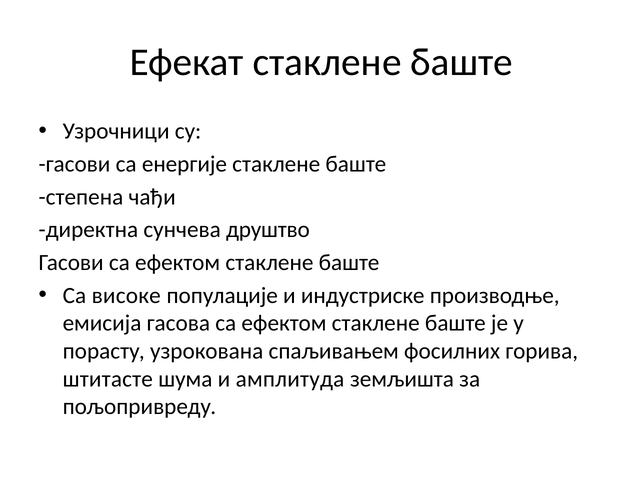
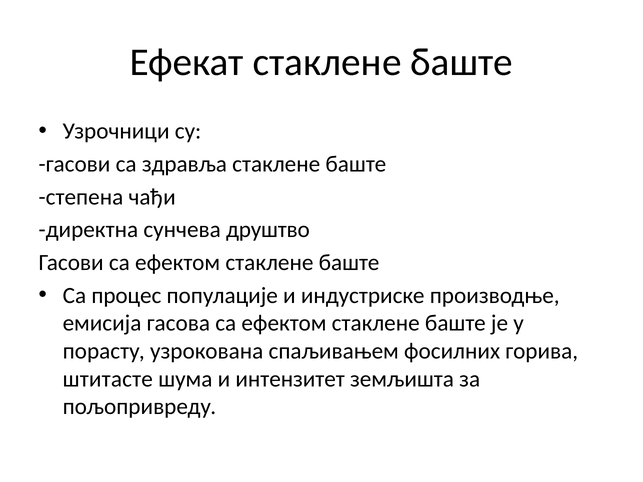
енергије: енергије -> здравља (184, 164)
високе: високе -> процес (126, 296)
амплитуда: амплитуда -> интензитет (290, 379)
